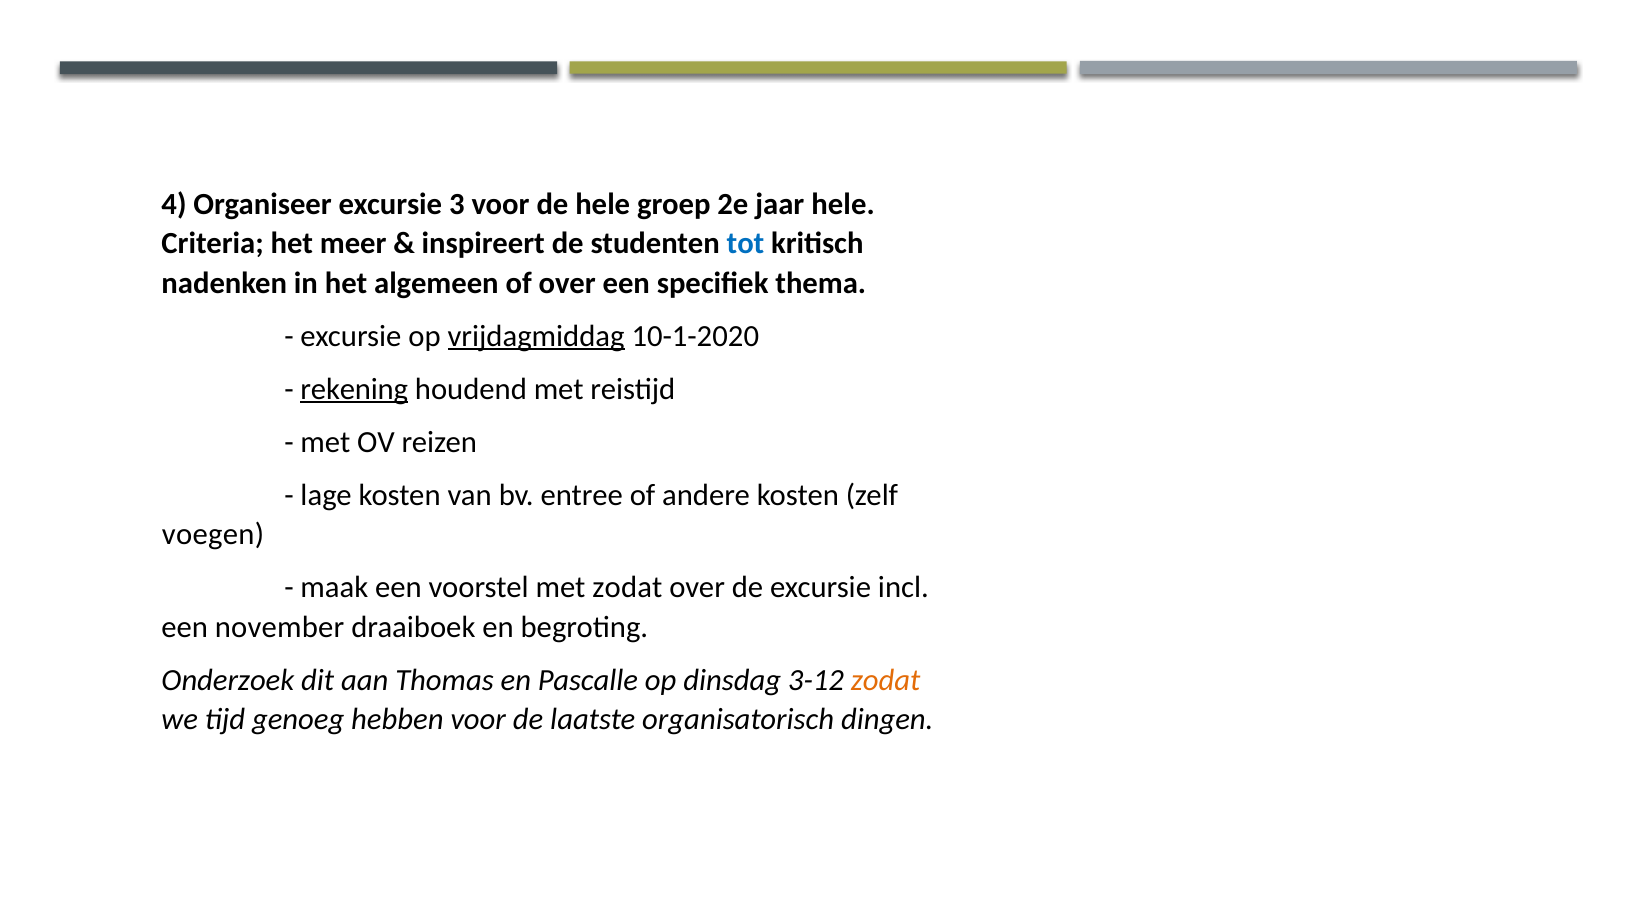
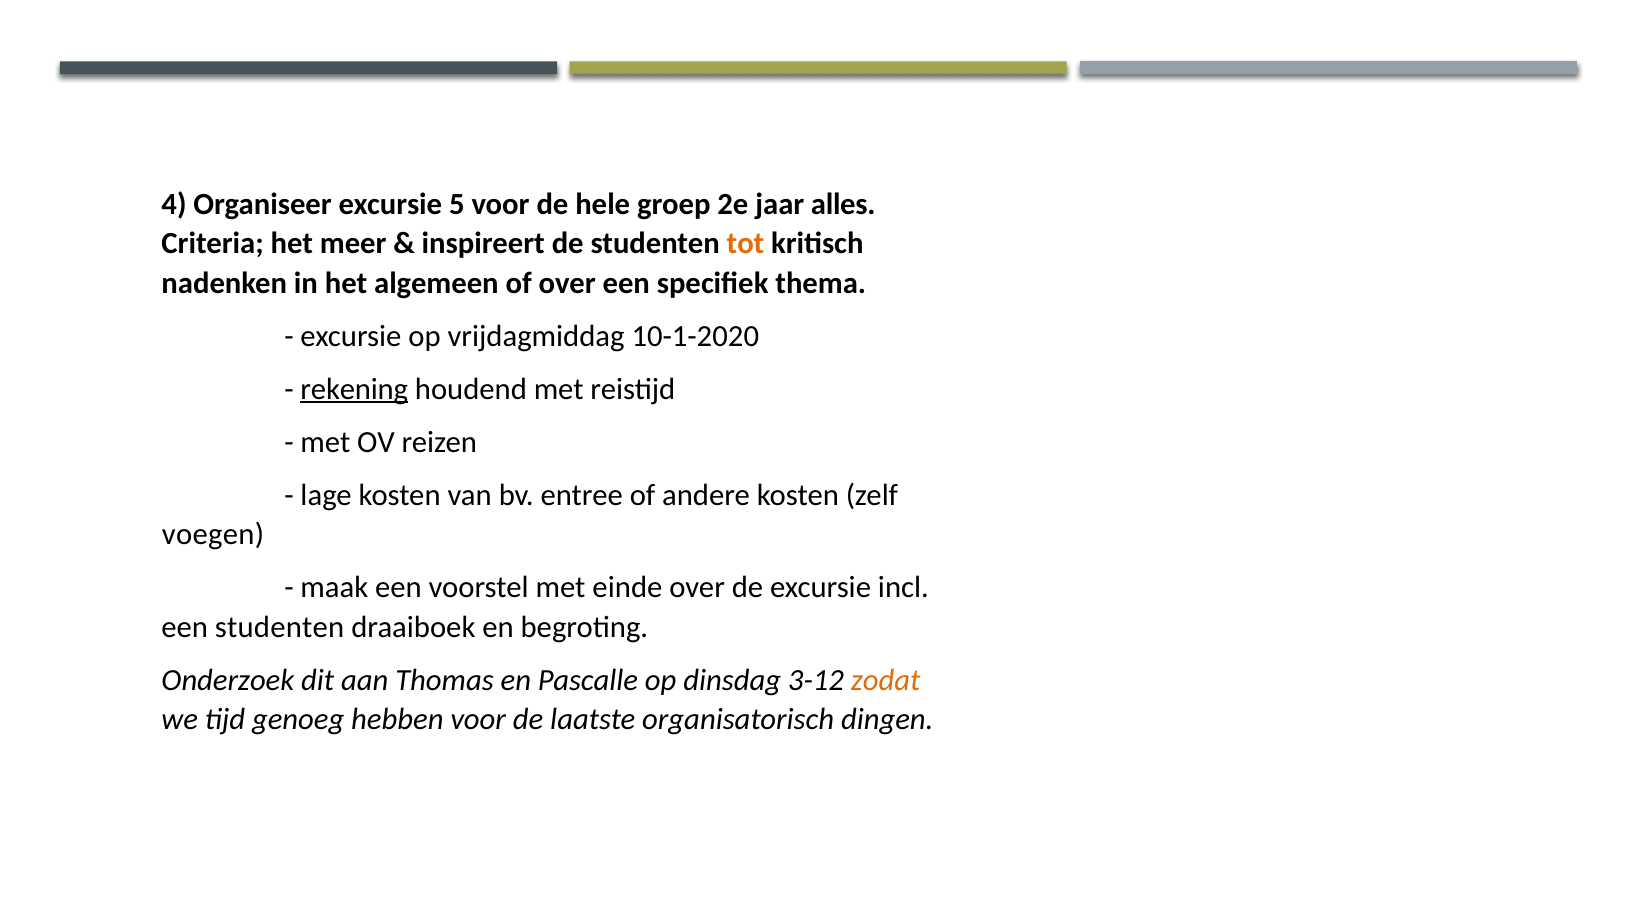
3: 3 -> 5 (457, 204)
jaar hele: hele -> alles (843, 204)
tot colour: blue -> orange (746, 244)
vrijdagmiddag underline: present -> none (536, 336)
met zodat: zodat -> einde (627, 587)
een november: november -> studenten (280, 627)
